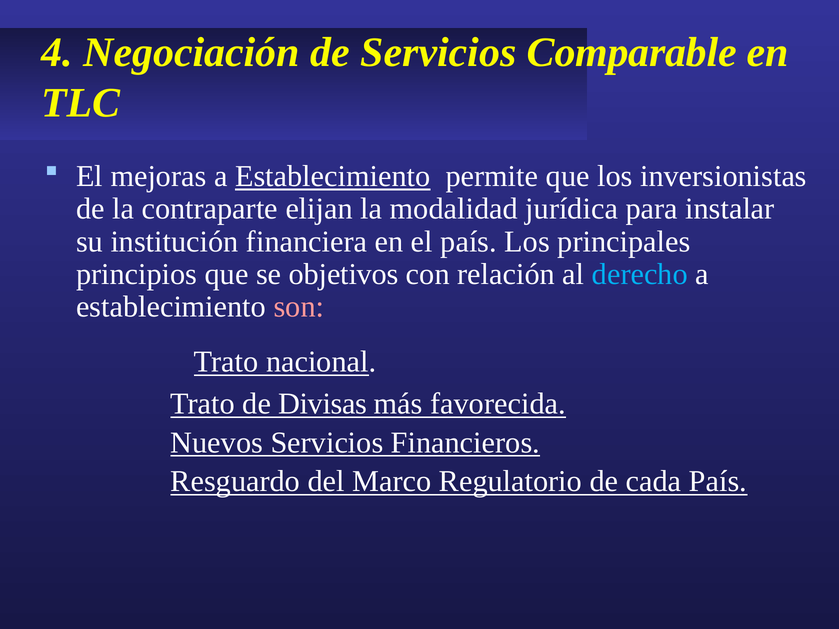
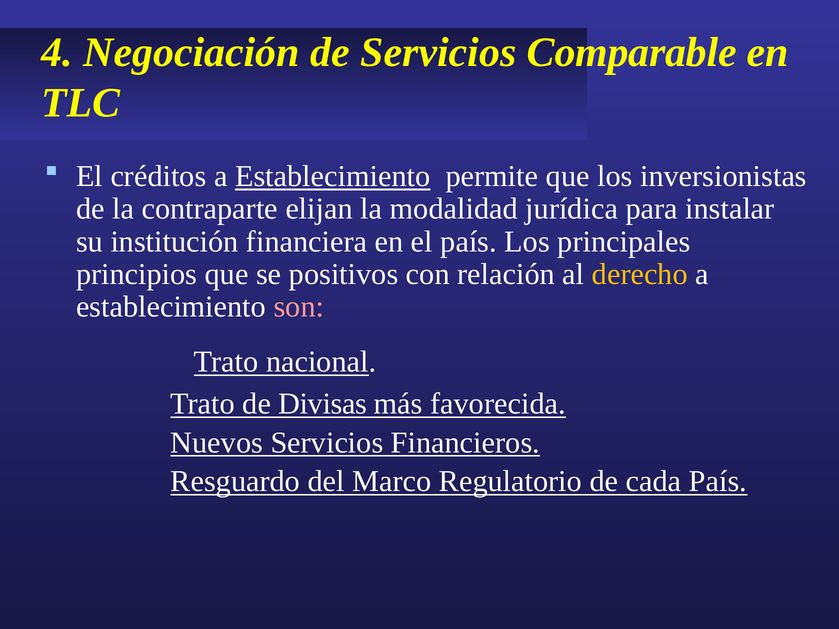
mejoras: mejoras -> créditos (158, 176)
objetivos: objetivos -> positivos (344, 274)
derecho colour: light blue -> yellow (640, 274)
